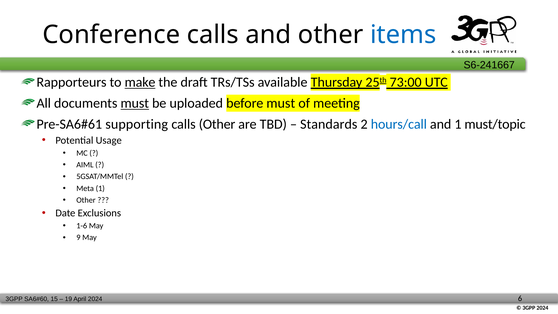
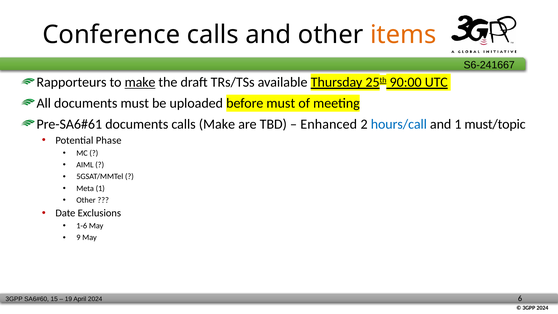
items colour: blue -> orange (403, 35)
73:00: 73:00 -> 90:00 (406, 82)
must underline: present -> none (135, 103)
supporting: supporting -> documents (137, 124)
calls Other: Other -> Make (217, 124)
Standards: Standards -> Enhanced (329, 124)
Usage: Usage -> Phase (109, 140)
